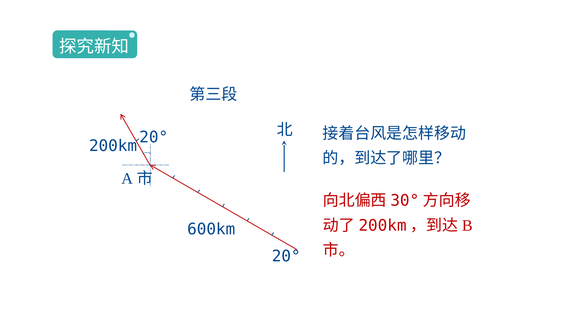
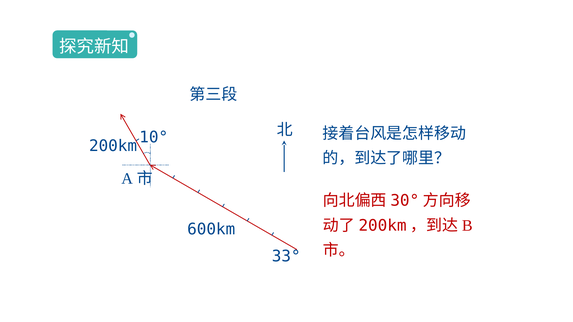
20°: 20° -> 10° (154, 137)
20°: 20° -> 33° (286, 257)
